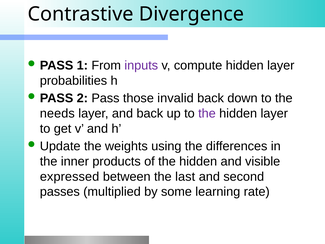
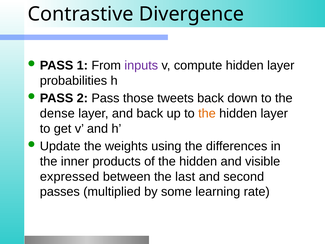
invalid: invalid -> tweets (176, 98)
needs: needs -> dense (57, 113)
the colour: purple -> orange (207, 113)
